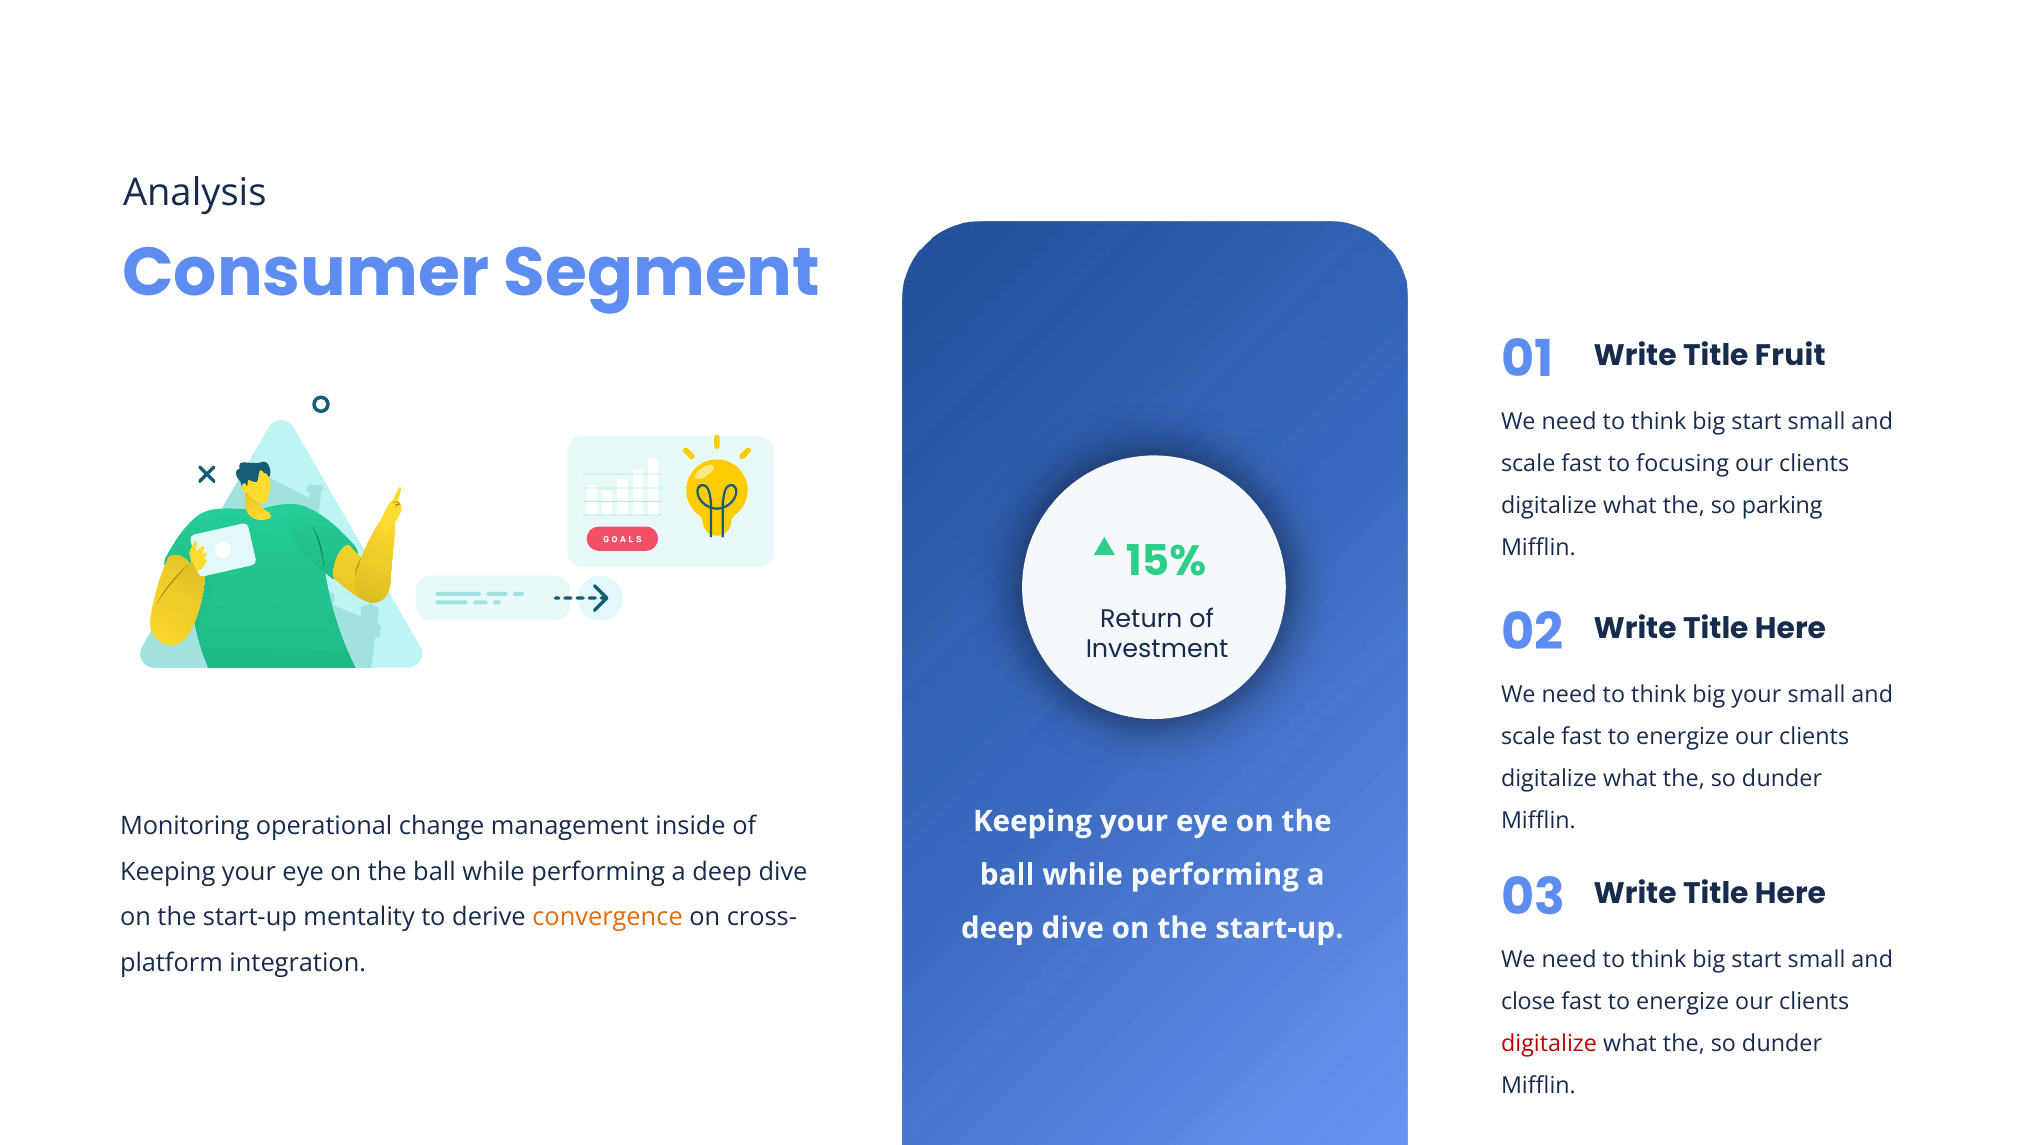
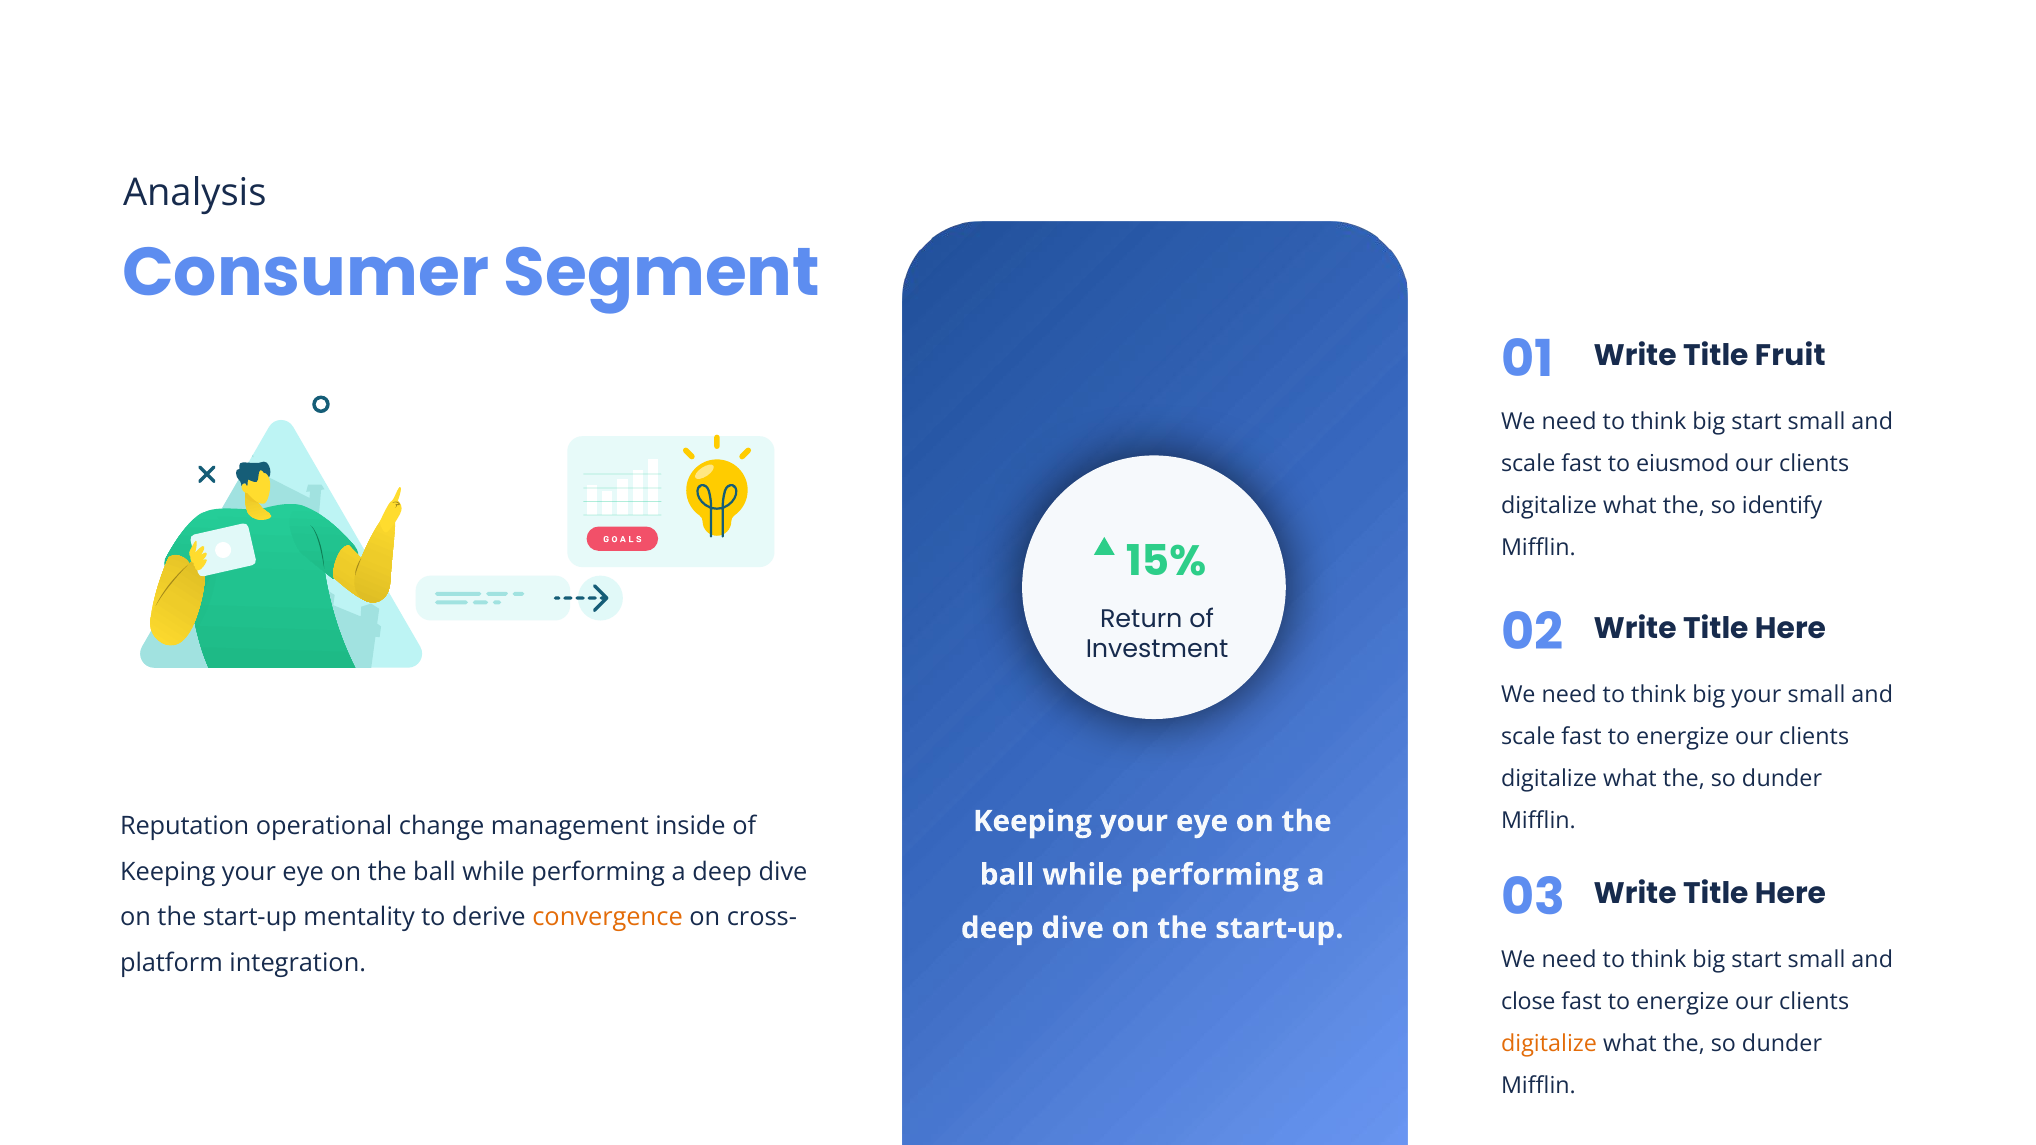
focusing: focusing -> eiusmod (1683, 464)
parking: parking -> identify (1782, 506)
Monitoring: Monitoring -> Reputation (185, 826)
digitalize colour: red -> orange (1549, 1044)
